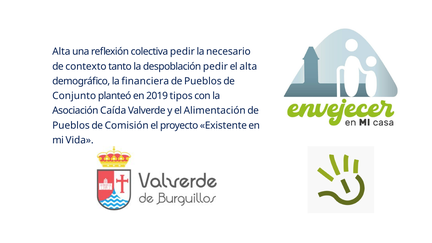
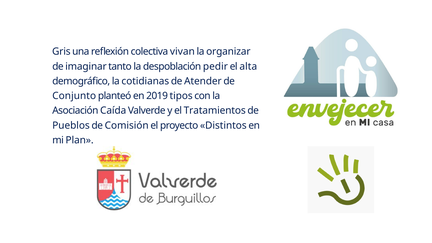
Alta: Alta -> Gris (61, 52)
colectiva pedir: pedir -> vivan (182, 52)
necesario: necesario -> organizar (228, 52)
contexto: contexto -> imaginar (86, 66)
financiera: financiera -> cotidianas (145, 81)
Pueblos: Pueblos -> Atender (203, 81)
Alimentación: Alimentación -> Tratamientos (215, 111)
Existente: Existente -> Distintos (223, 125)
Vida: Vida -> Plan (80, 140)
